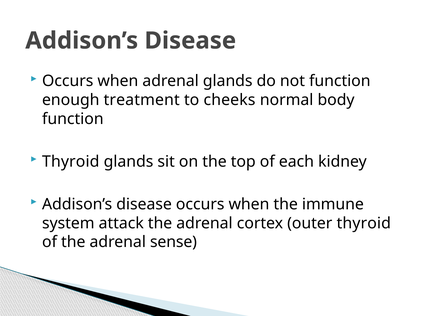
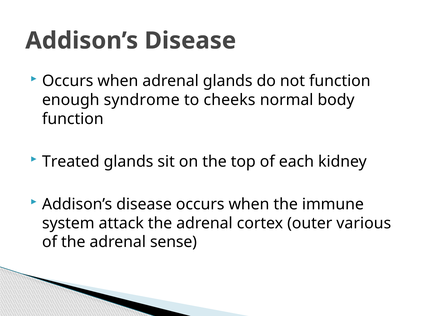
treatment: treatment -> syndrome (142, 100)
Thyroid: Thyroid -> Treated (71, 161)
outer thyroid: thyroid -> various (364, 223)
